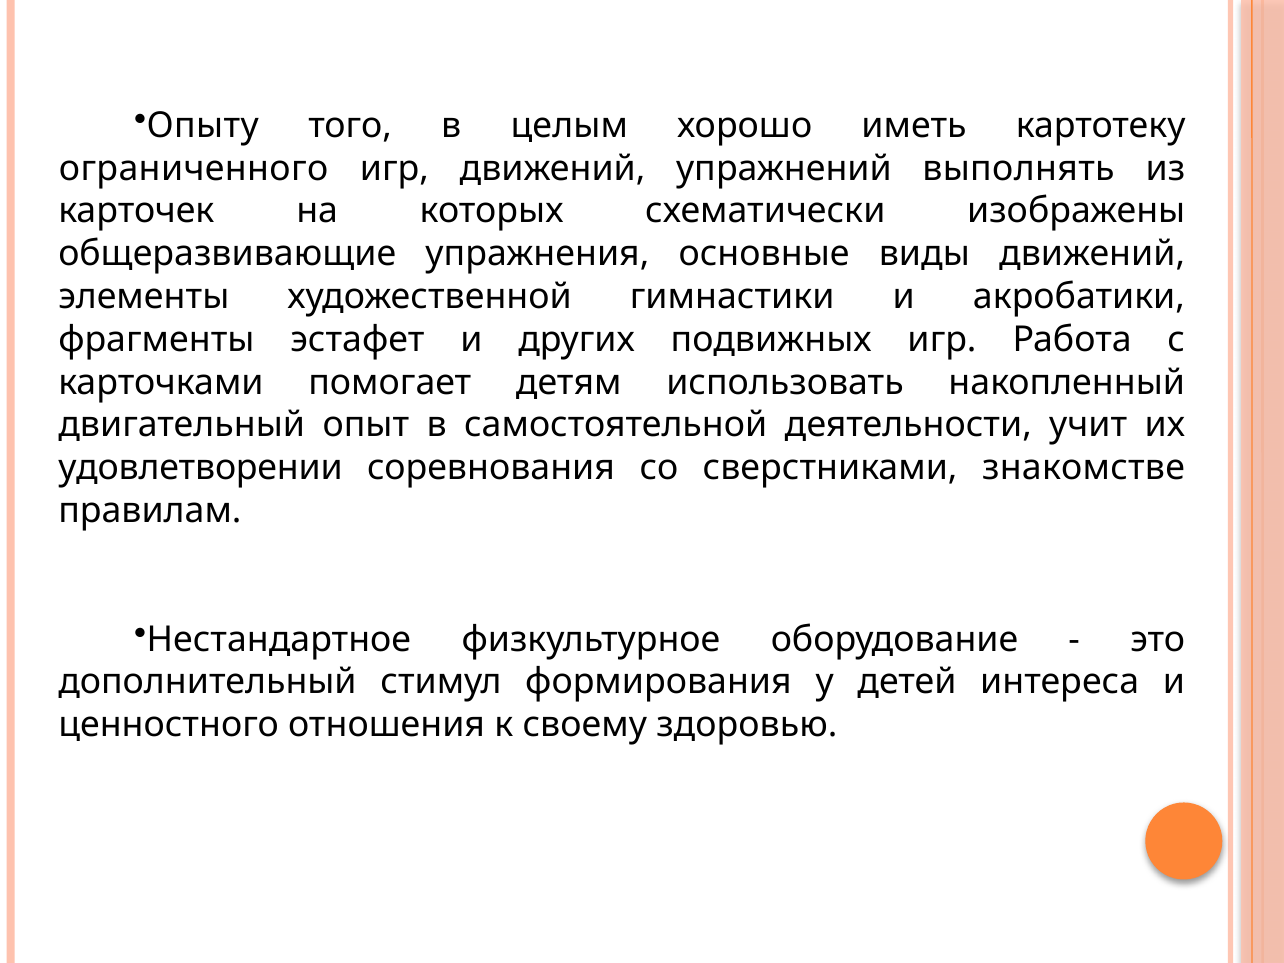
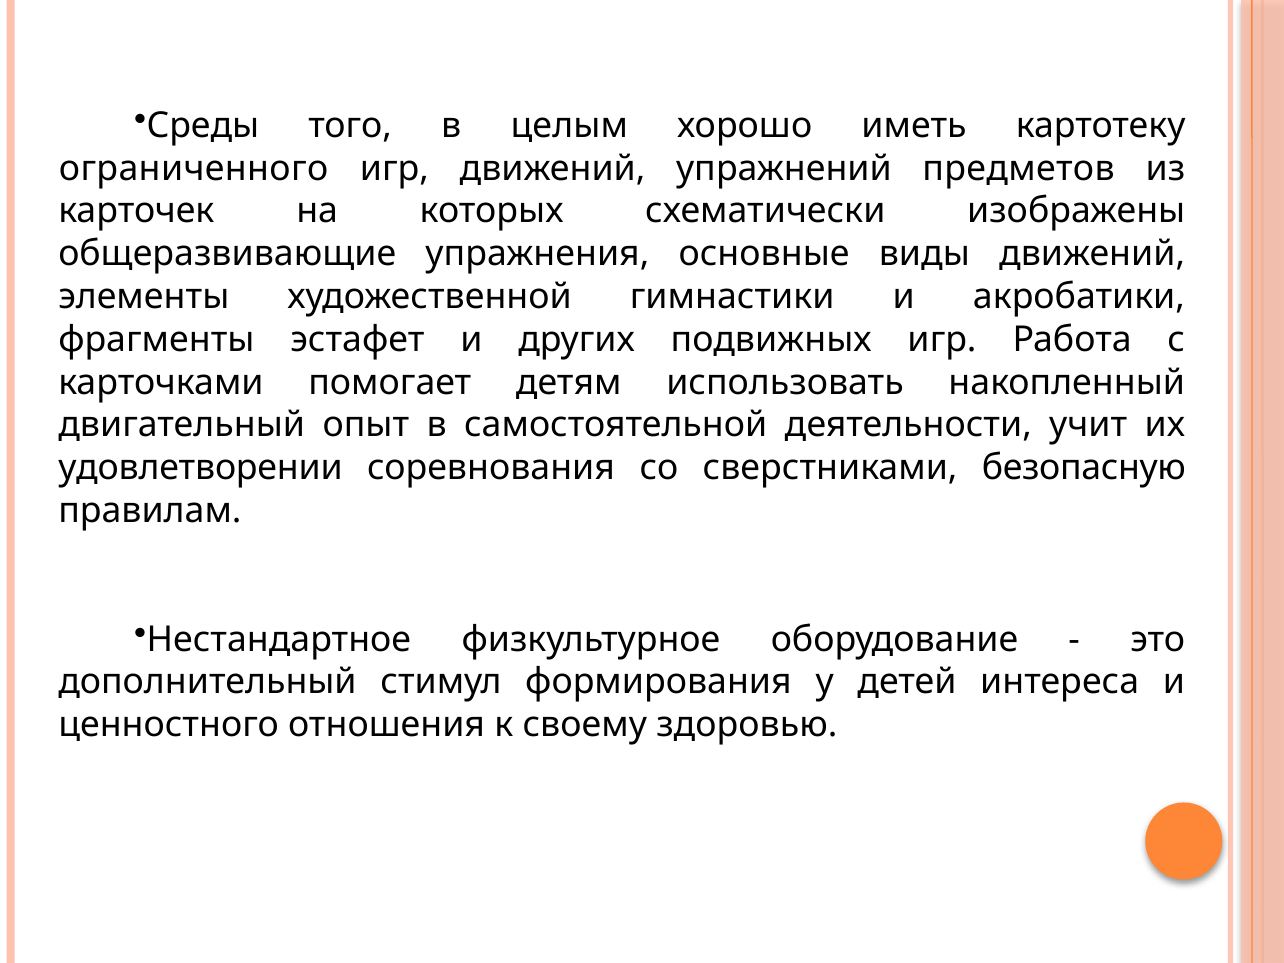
Опыту: Опыту -> Среды (203, 125)
выполнять: выполнять -> предметов (1018, 168)
знакомстве: знакомстве -> безопасную (1084, 468)
